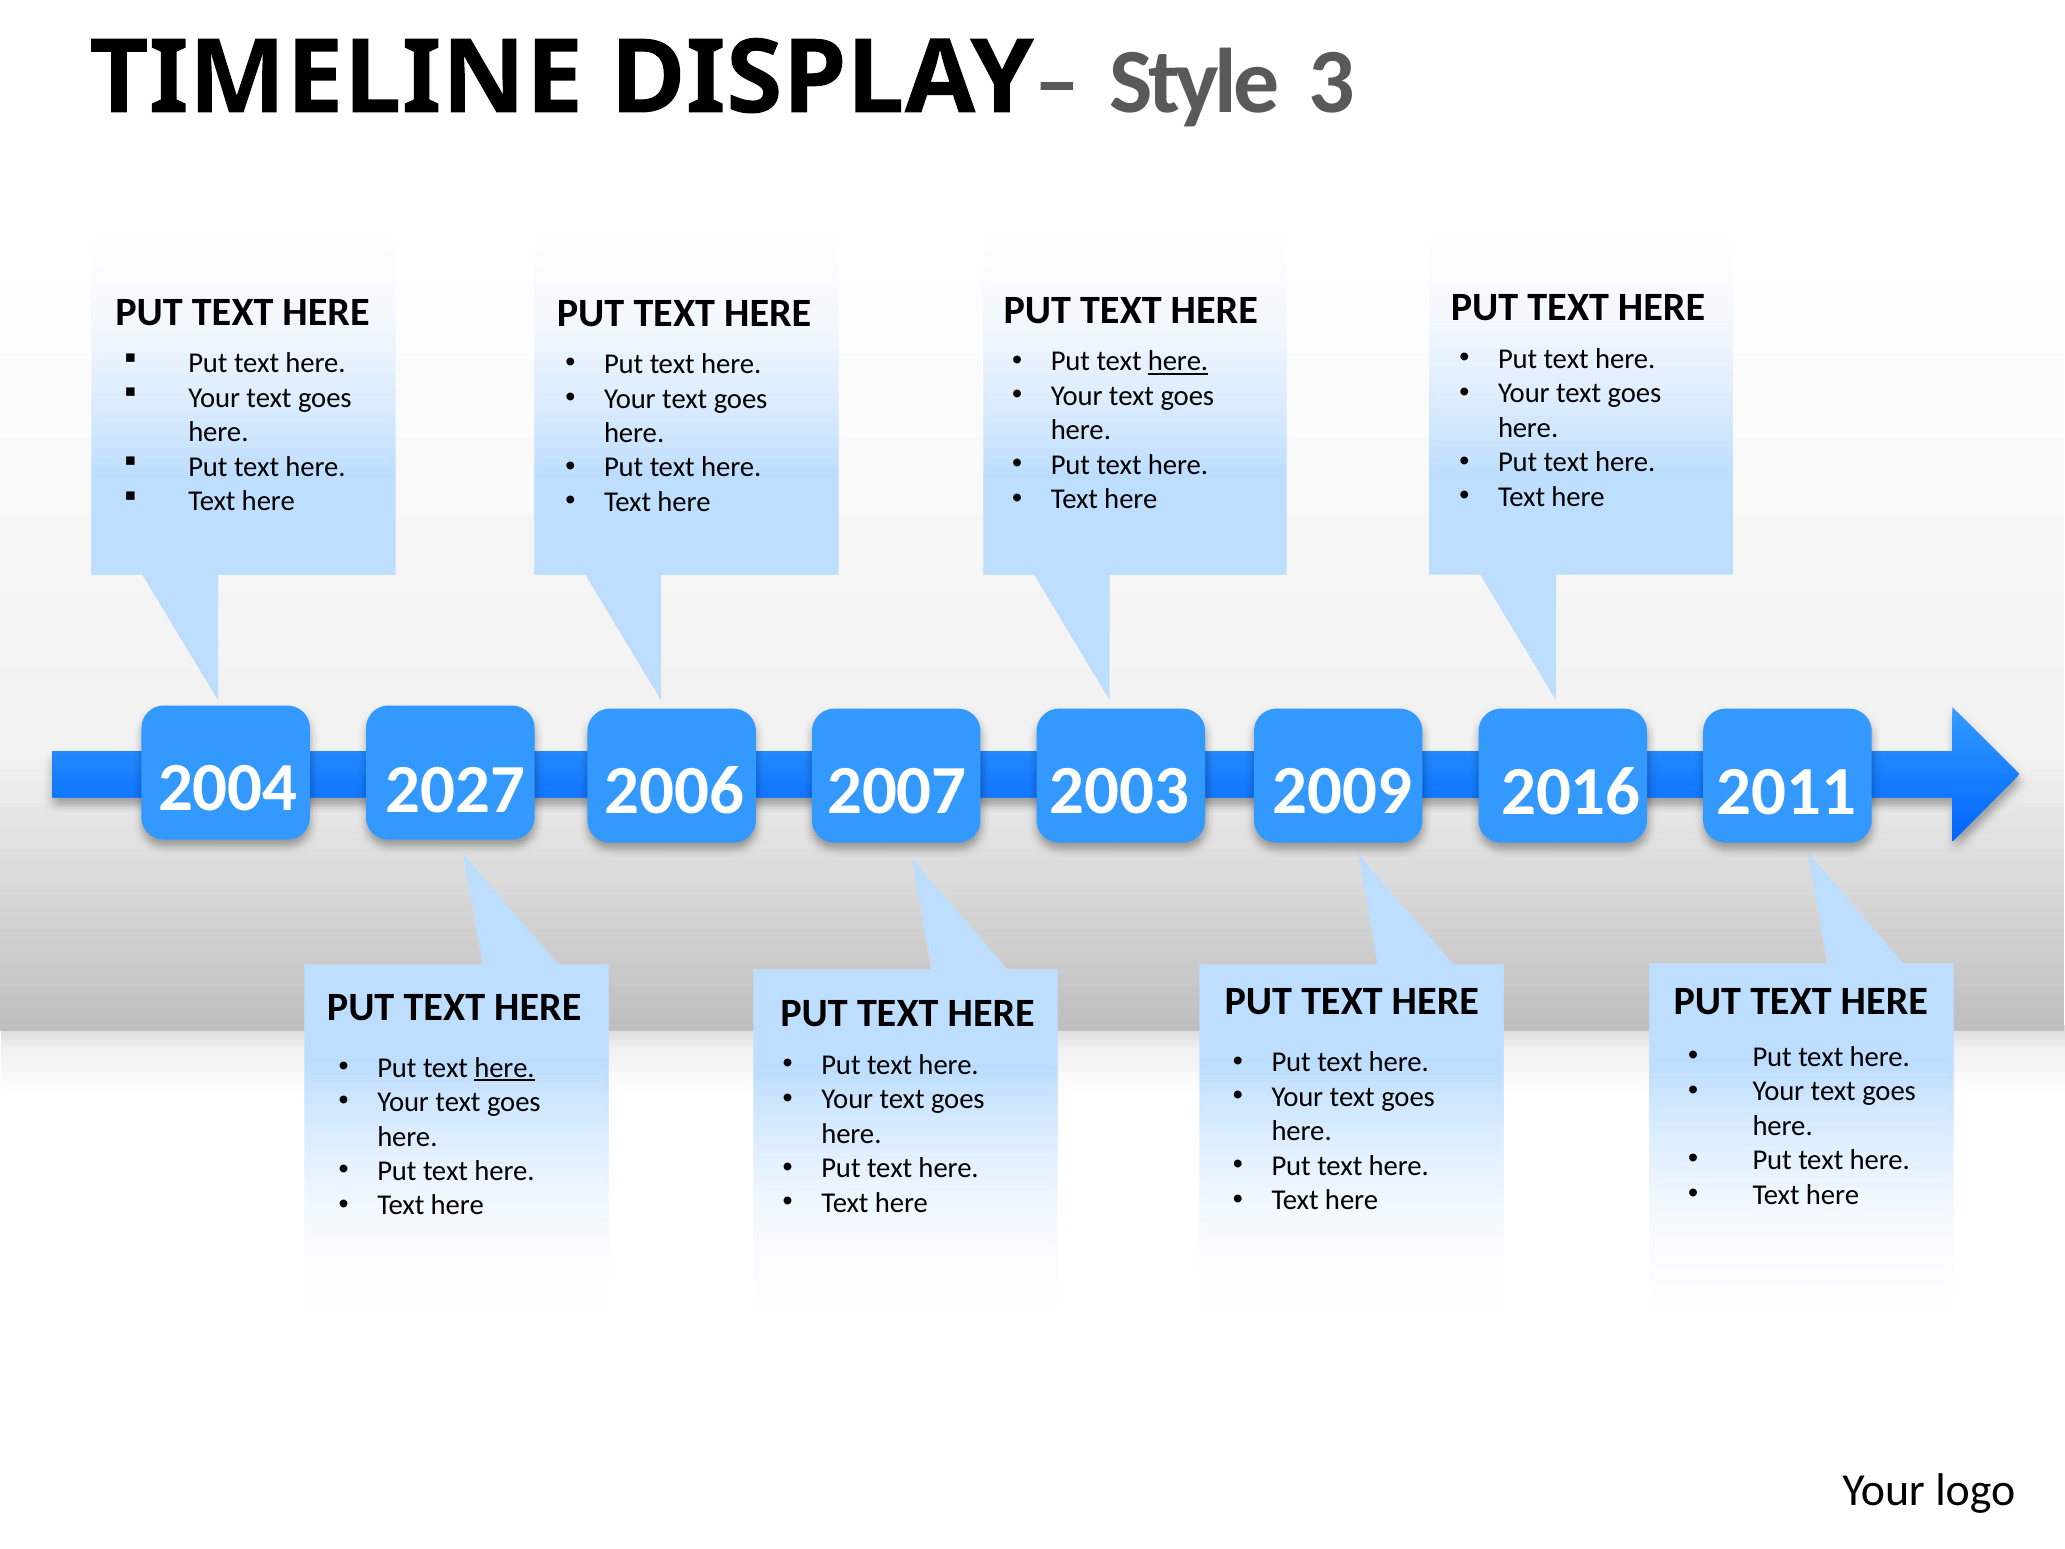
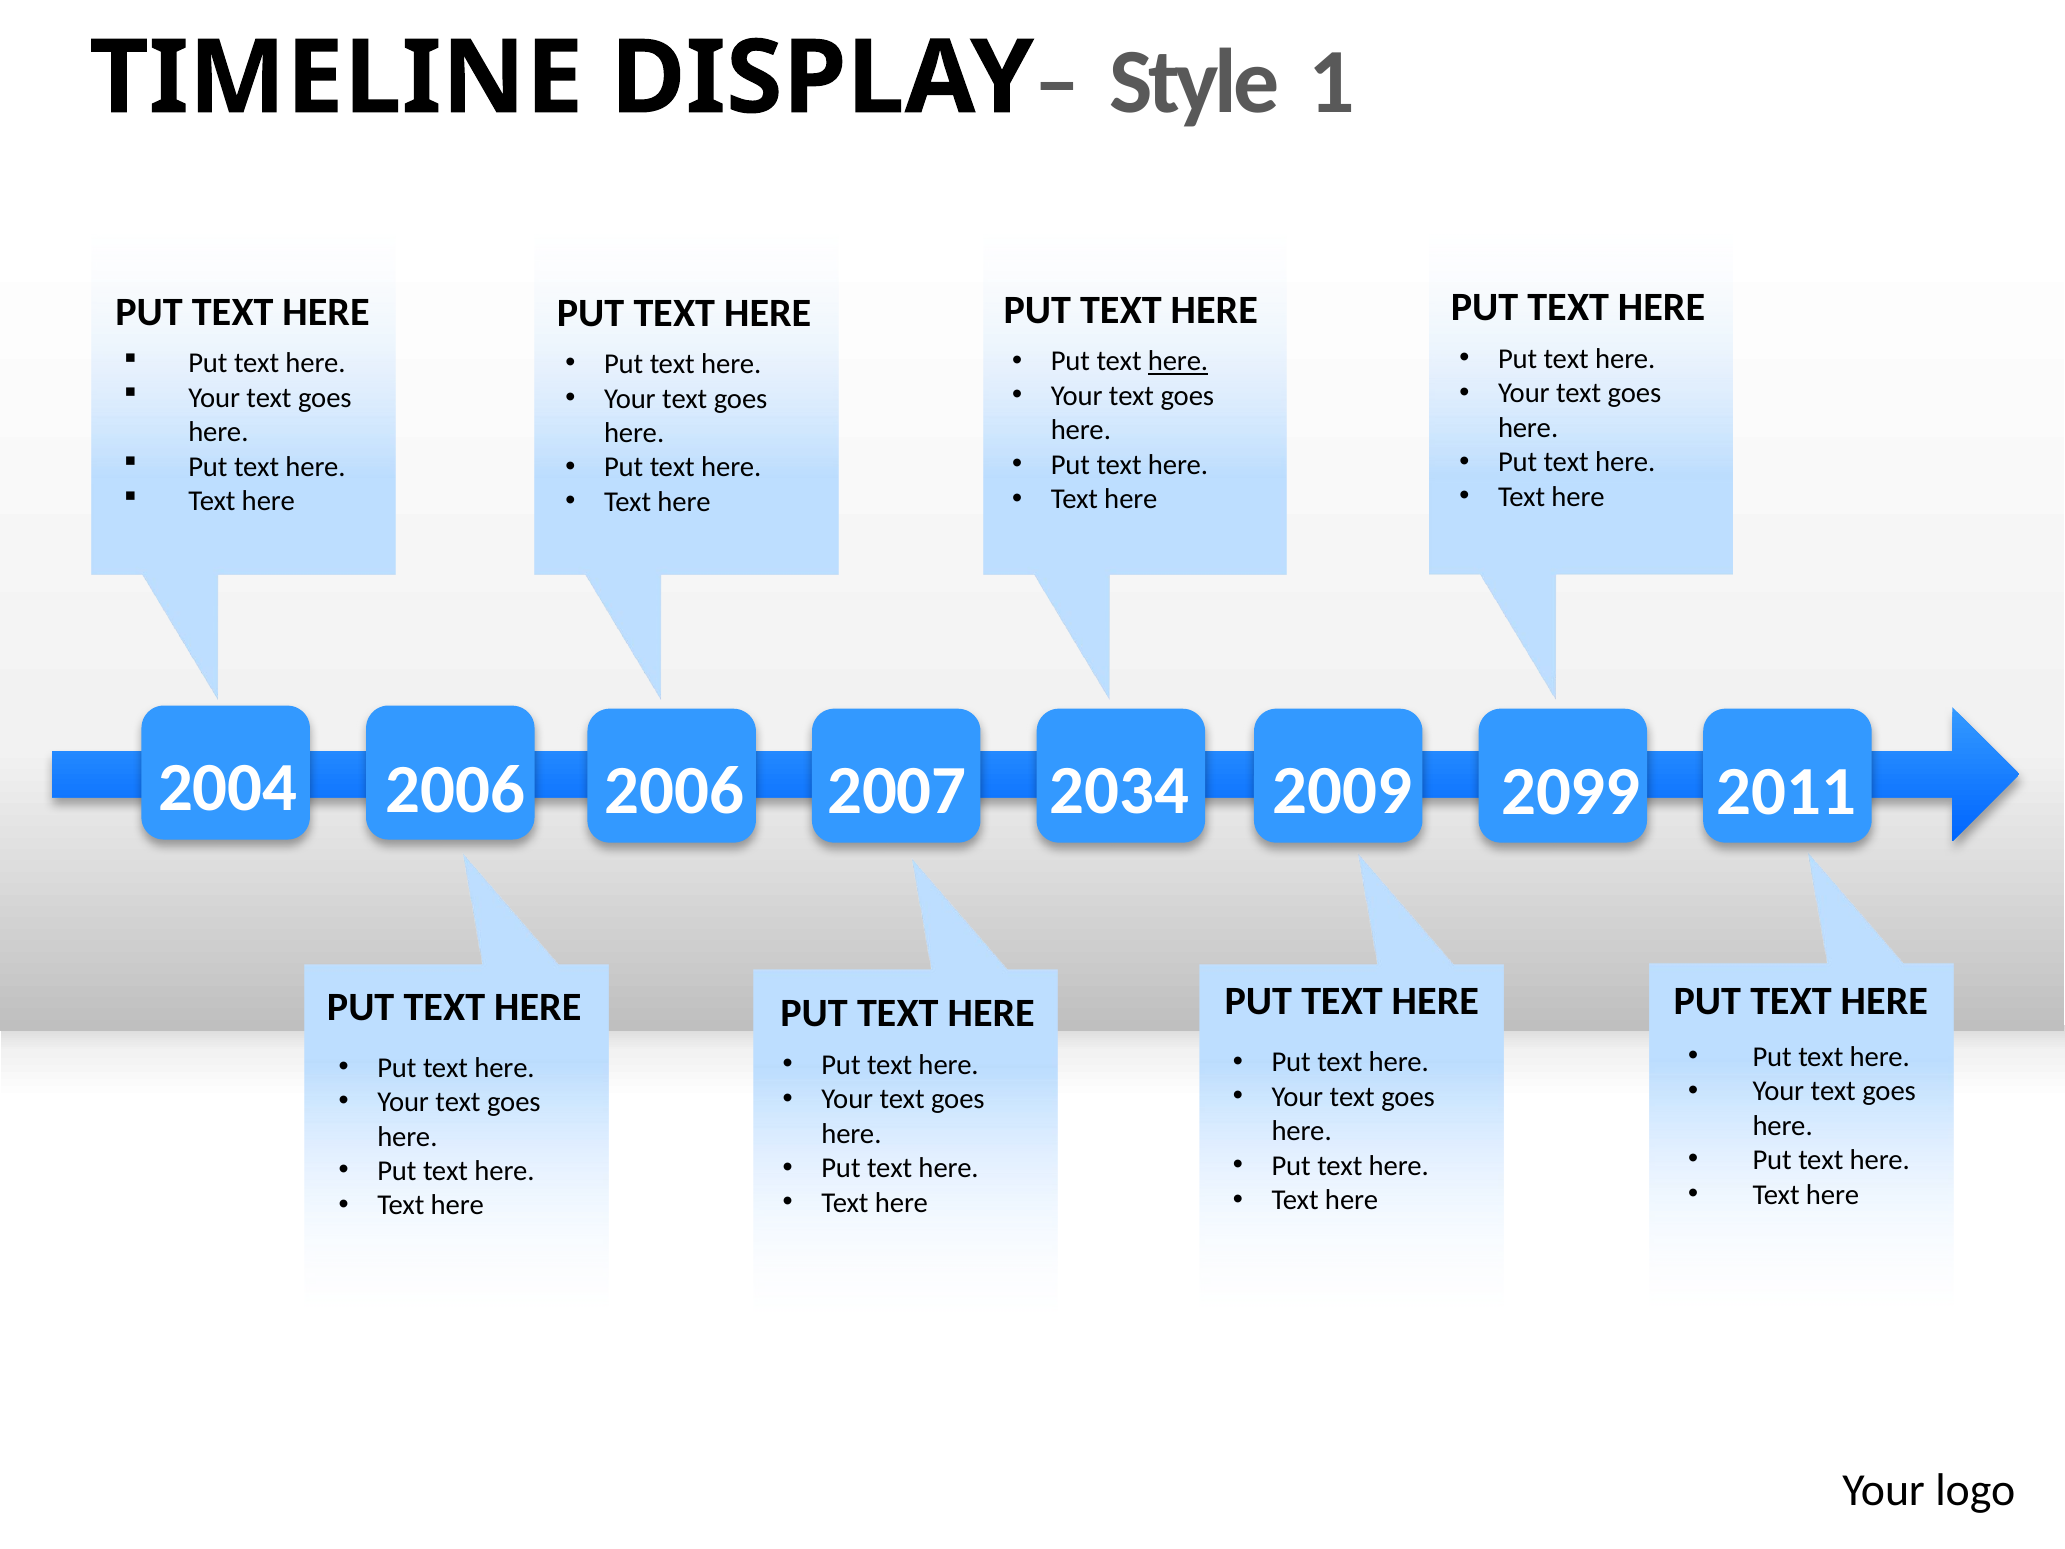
3: 3 -> 1 (1331, 82)
2004 2027: 2027 -> 2006 (455, 790)
2003: 2003 -> 2034 (1120, 791)
2016: 2016 -> 2099 (1571, 792)
here underline: present -> none (505, 1067)
